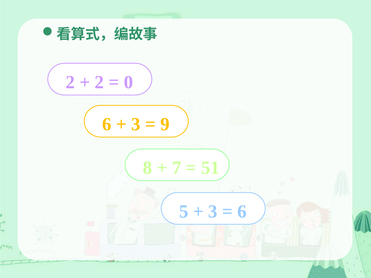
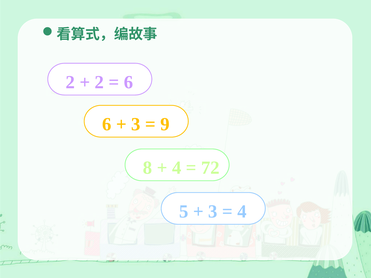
0: 0 -> 6 (128, 82)
7: 7 -> 4 (177, 168)
51: 51 -> 72 (210, 168)
6: 6 -> 4 (242, 212)
